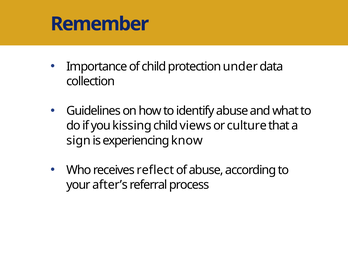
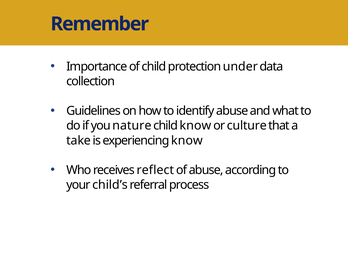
kissing: kissing -> nature (132, 126)
child views: views -> know (196, 126)
sign: sign -> take (79, 140)
after’s: after’s -> child’s (110, 185)
